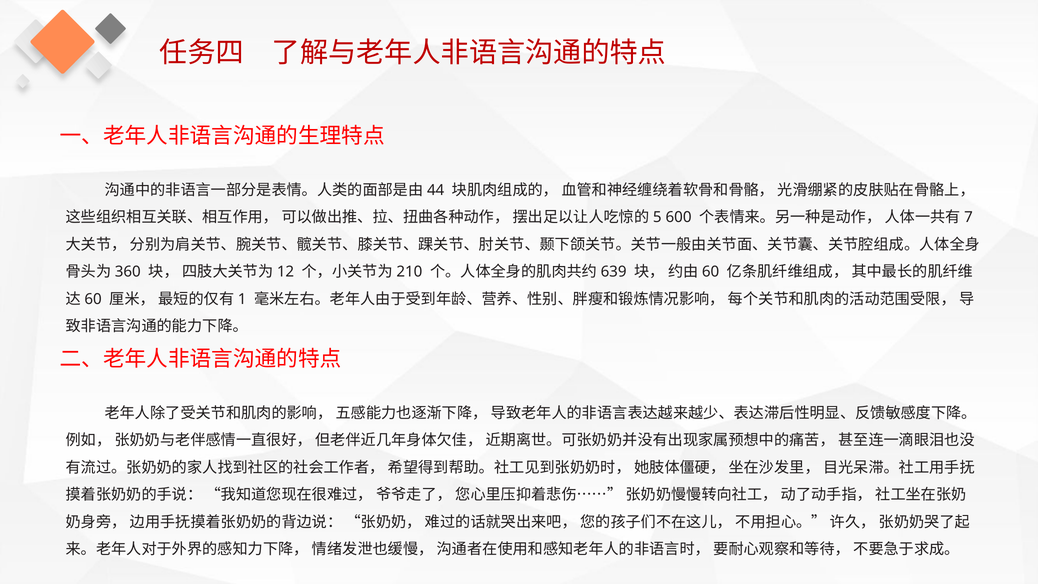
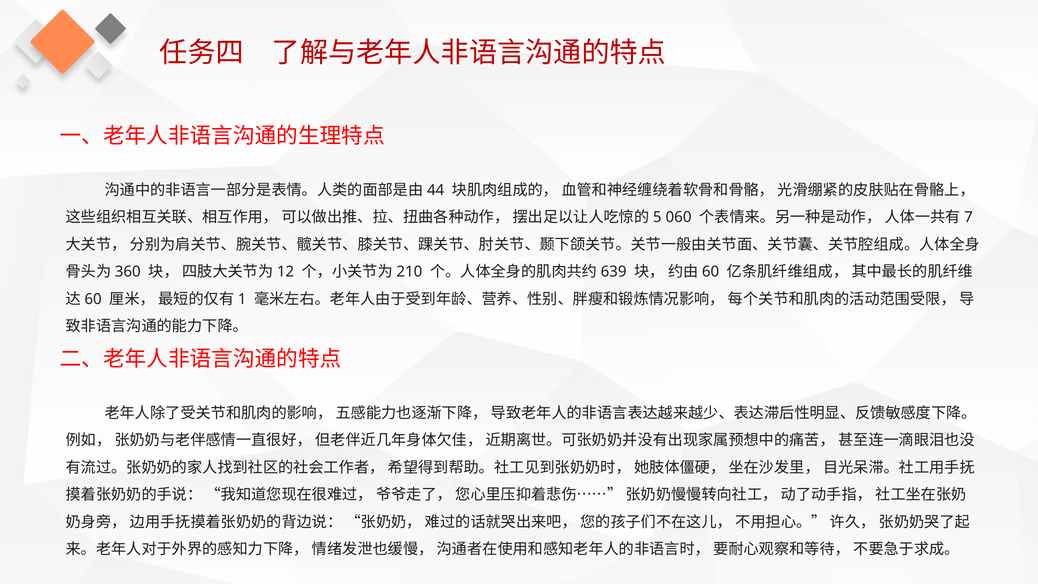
600: 600 -> 060 (679, 217)
